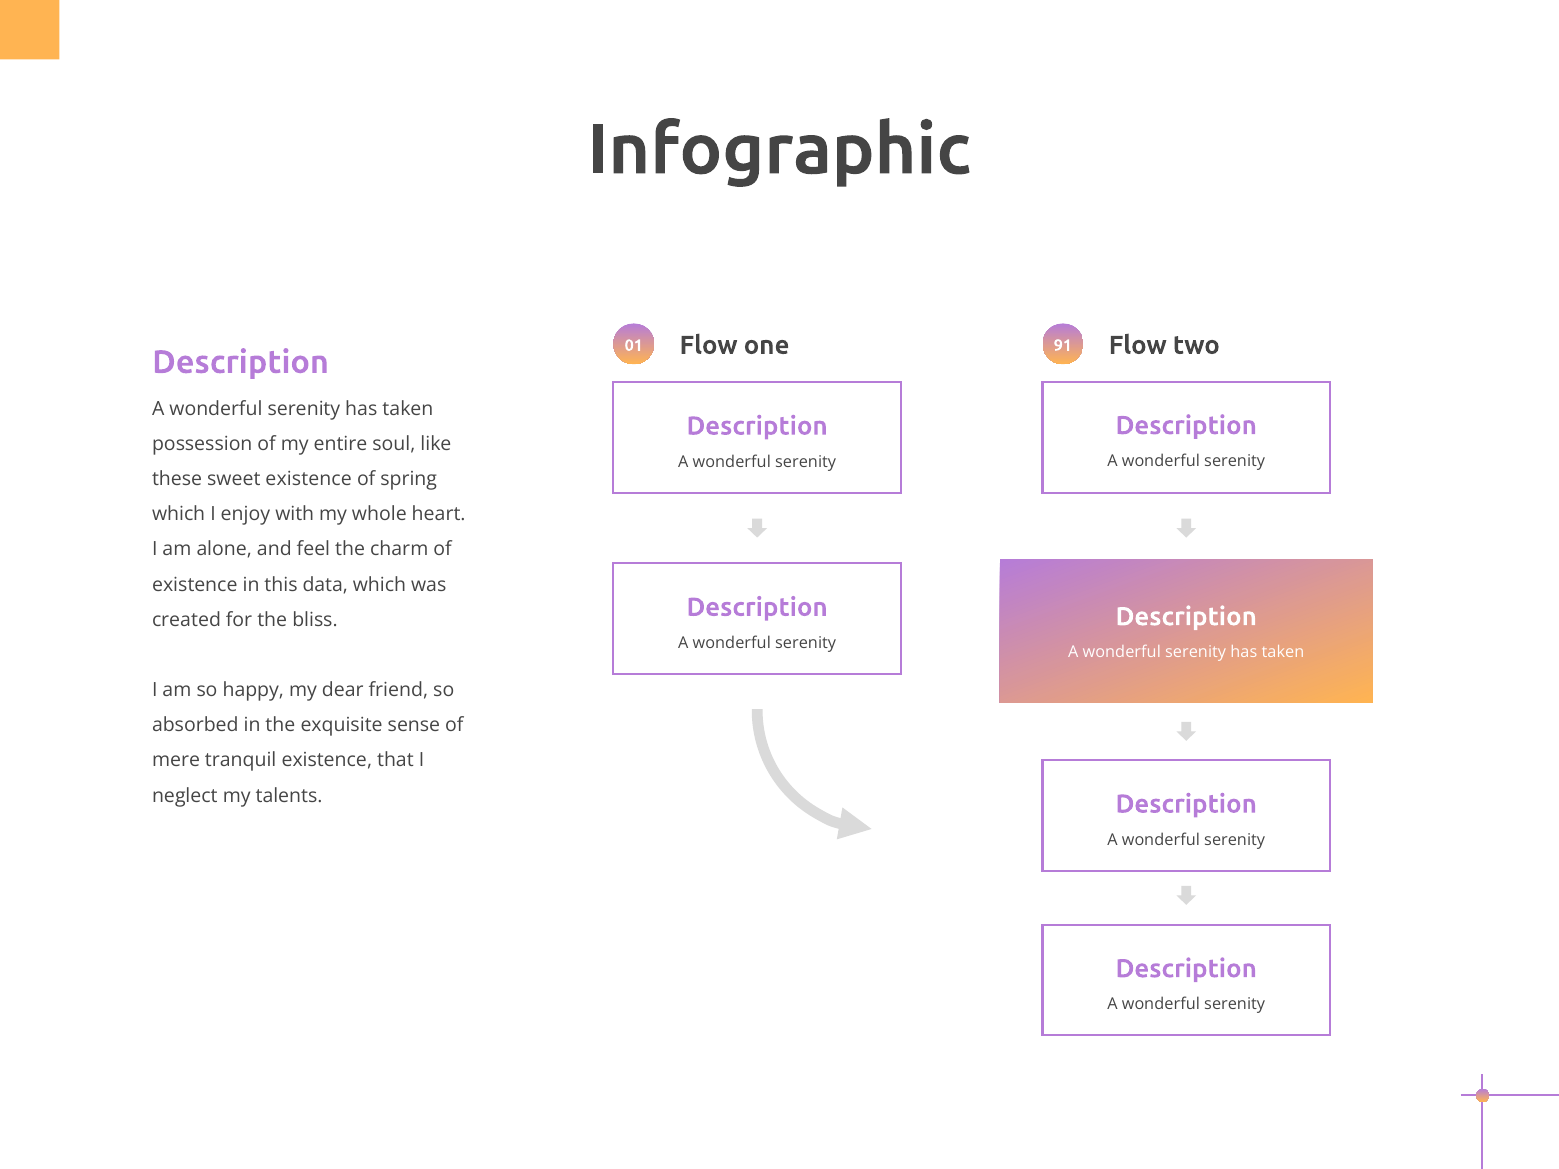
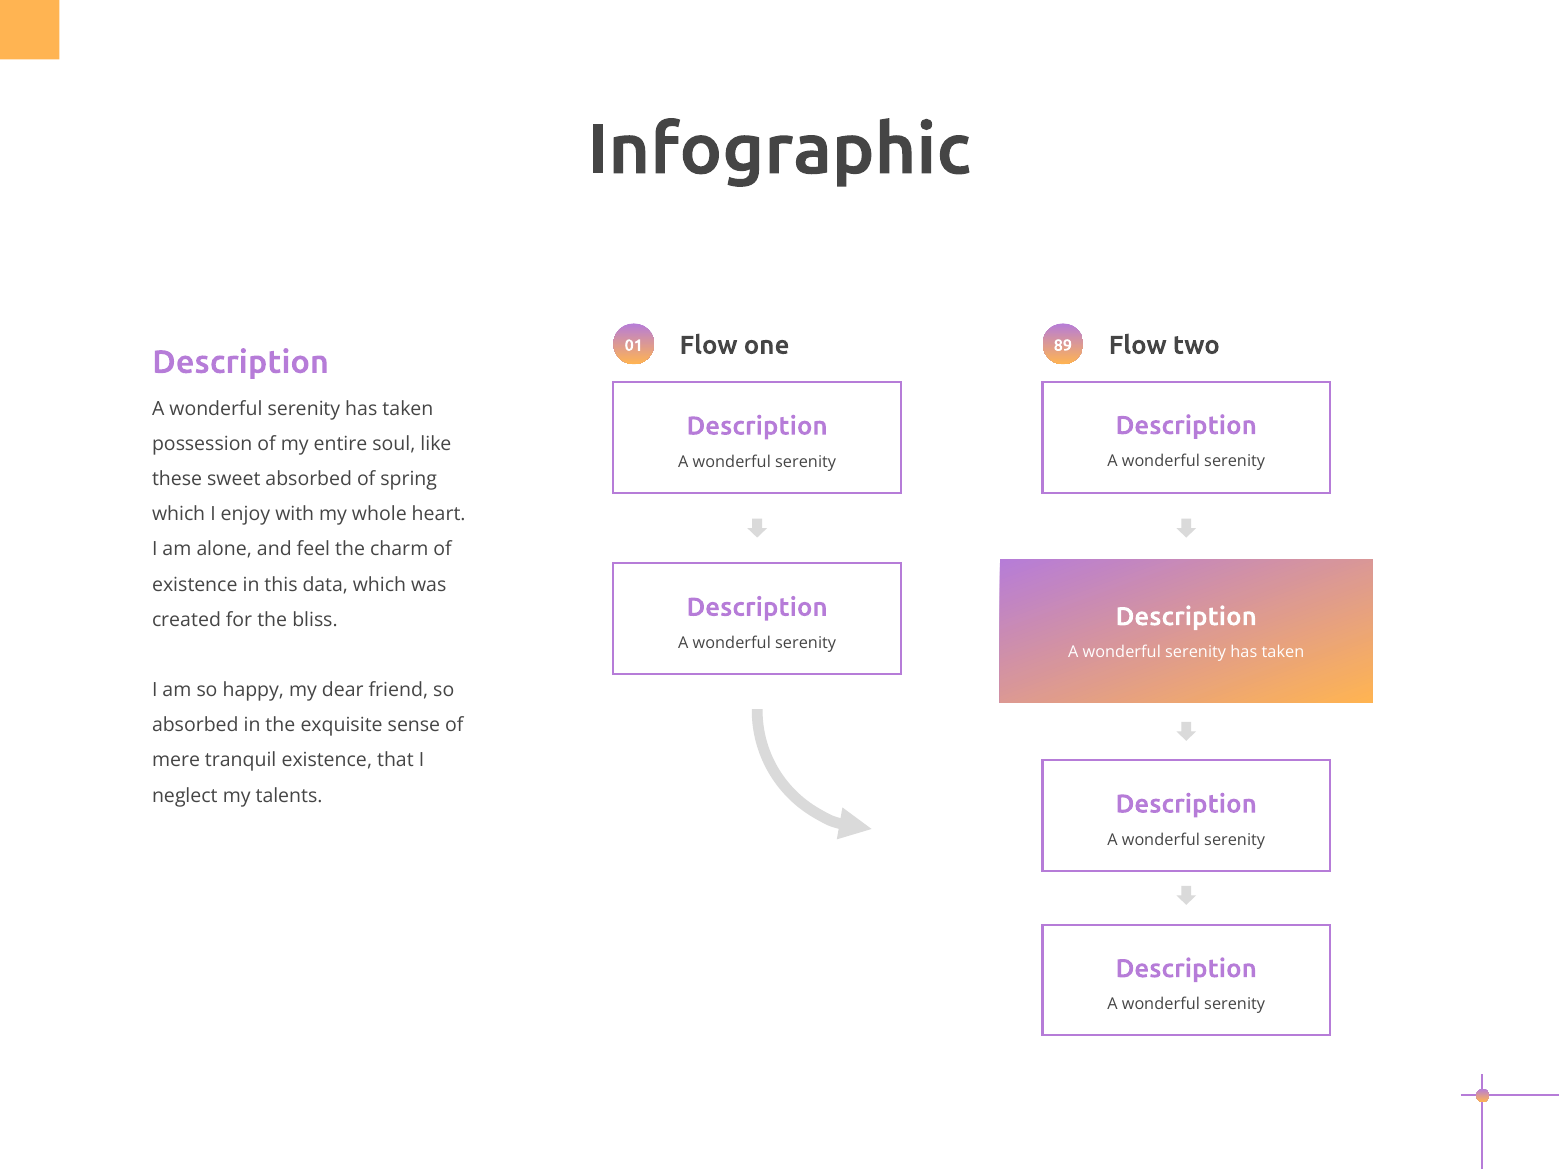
91: 91 -> 89 (1063, 345)
sweet existence: existence -> absorbed (309, 479)
